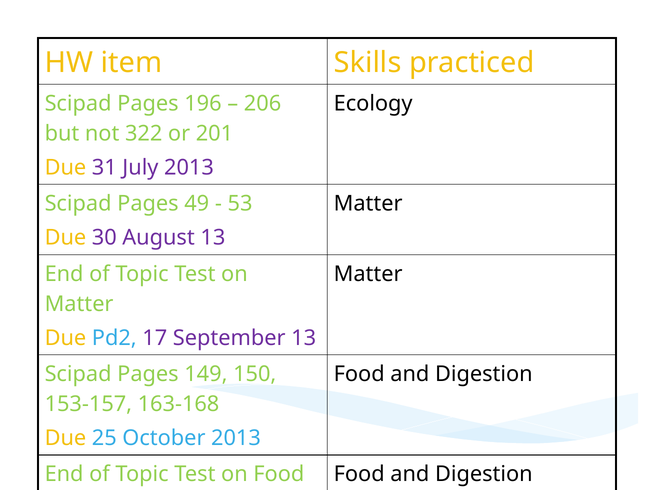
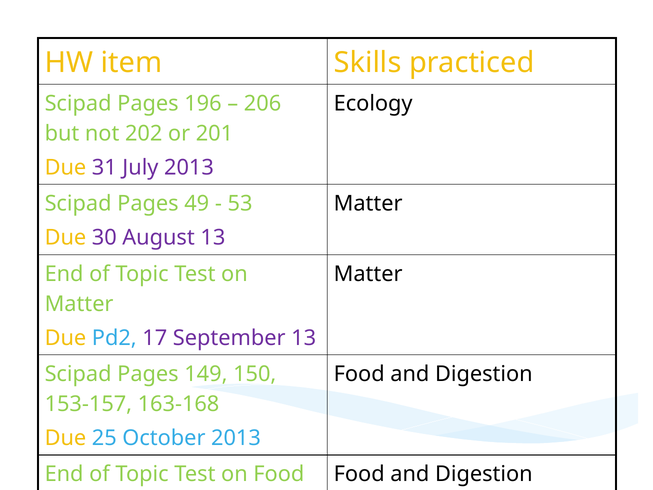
322: 322 -> 202 (144, 133)
